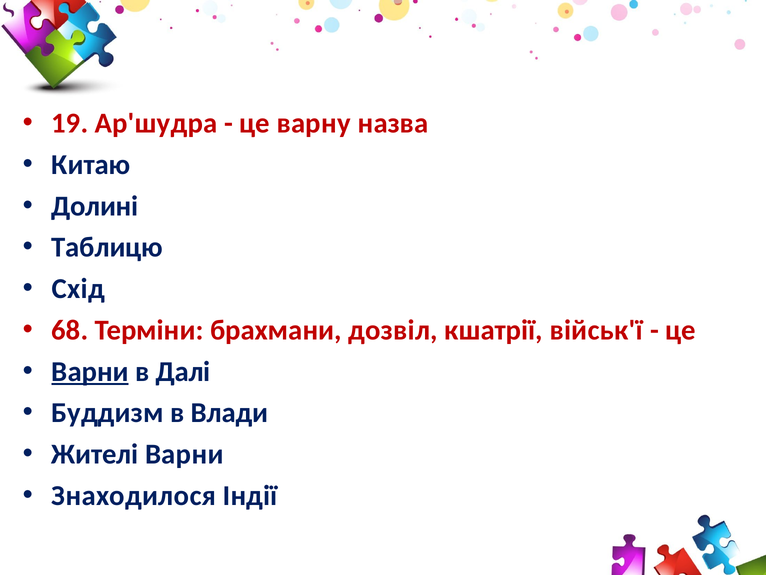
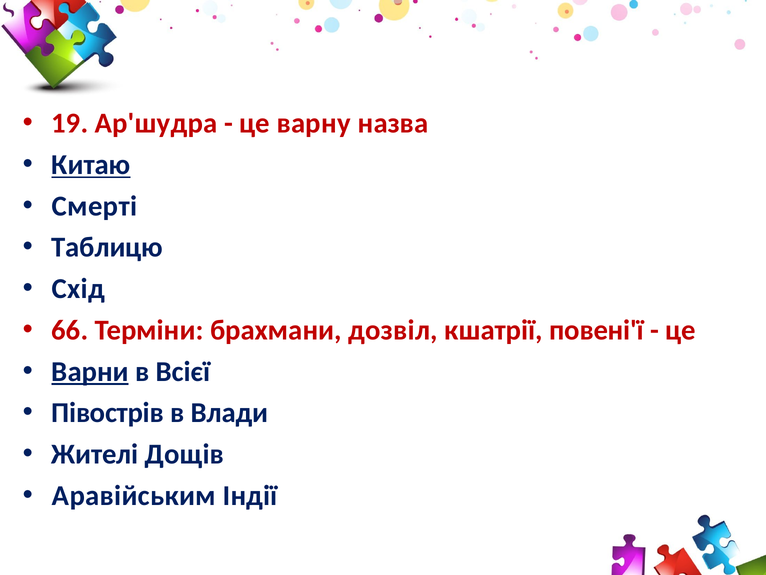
Китаю underline: none -> present (91, 165)
Долині: Долині -> Смерті (95, 206)
68: 68 -> 66 (70, 330)
військ'ї: військ'ї -> повені'ї (597, 330)
Далі: Далі -> Всієї (183, 371)
Буддизм: Буддизм -> Півострів (108, 413)
Жителі Варни: Варни -> Дощів (184, 454)
Знаходилося: Знаходилося -> Аравійським (134, 495)
